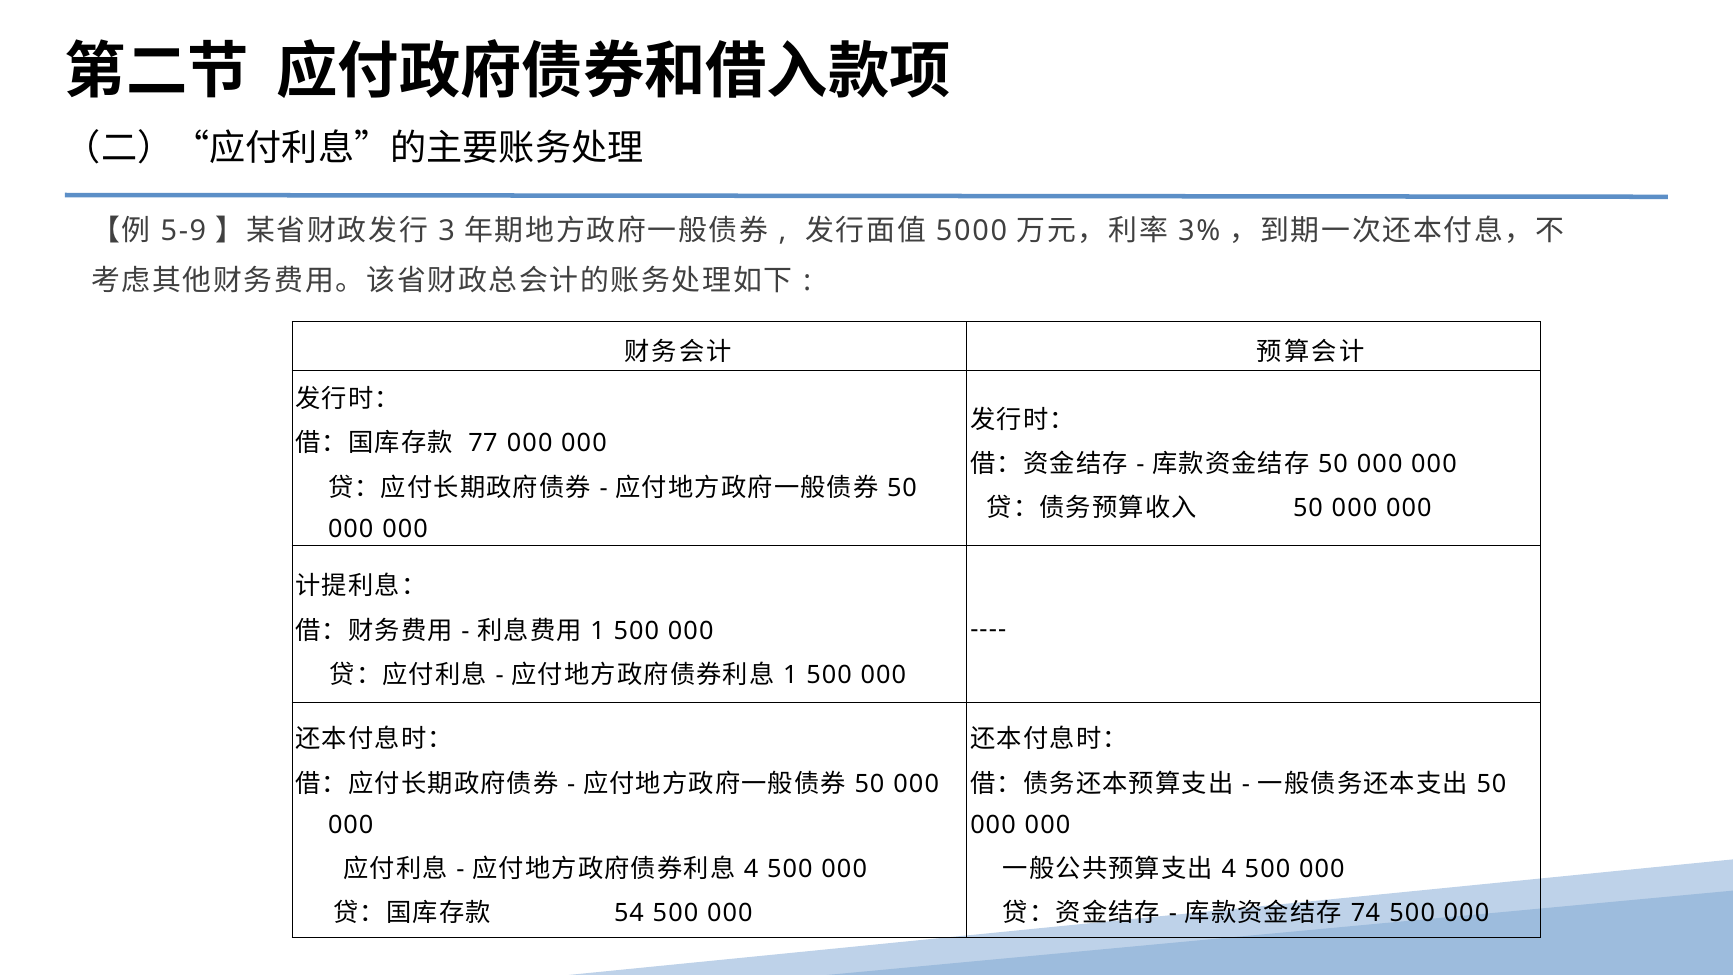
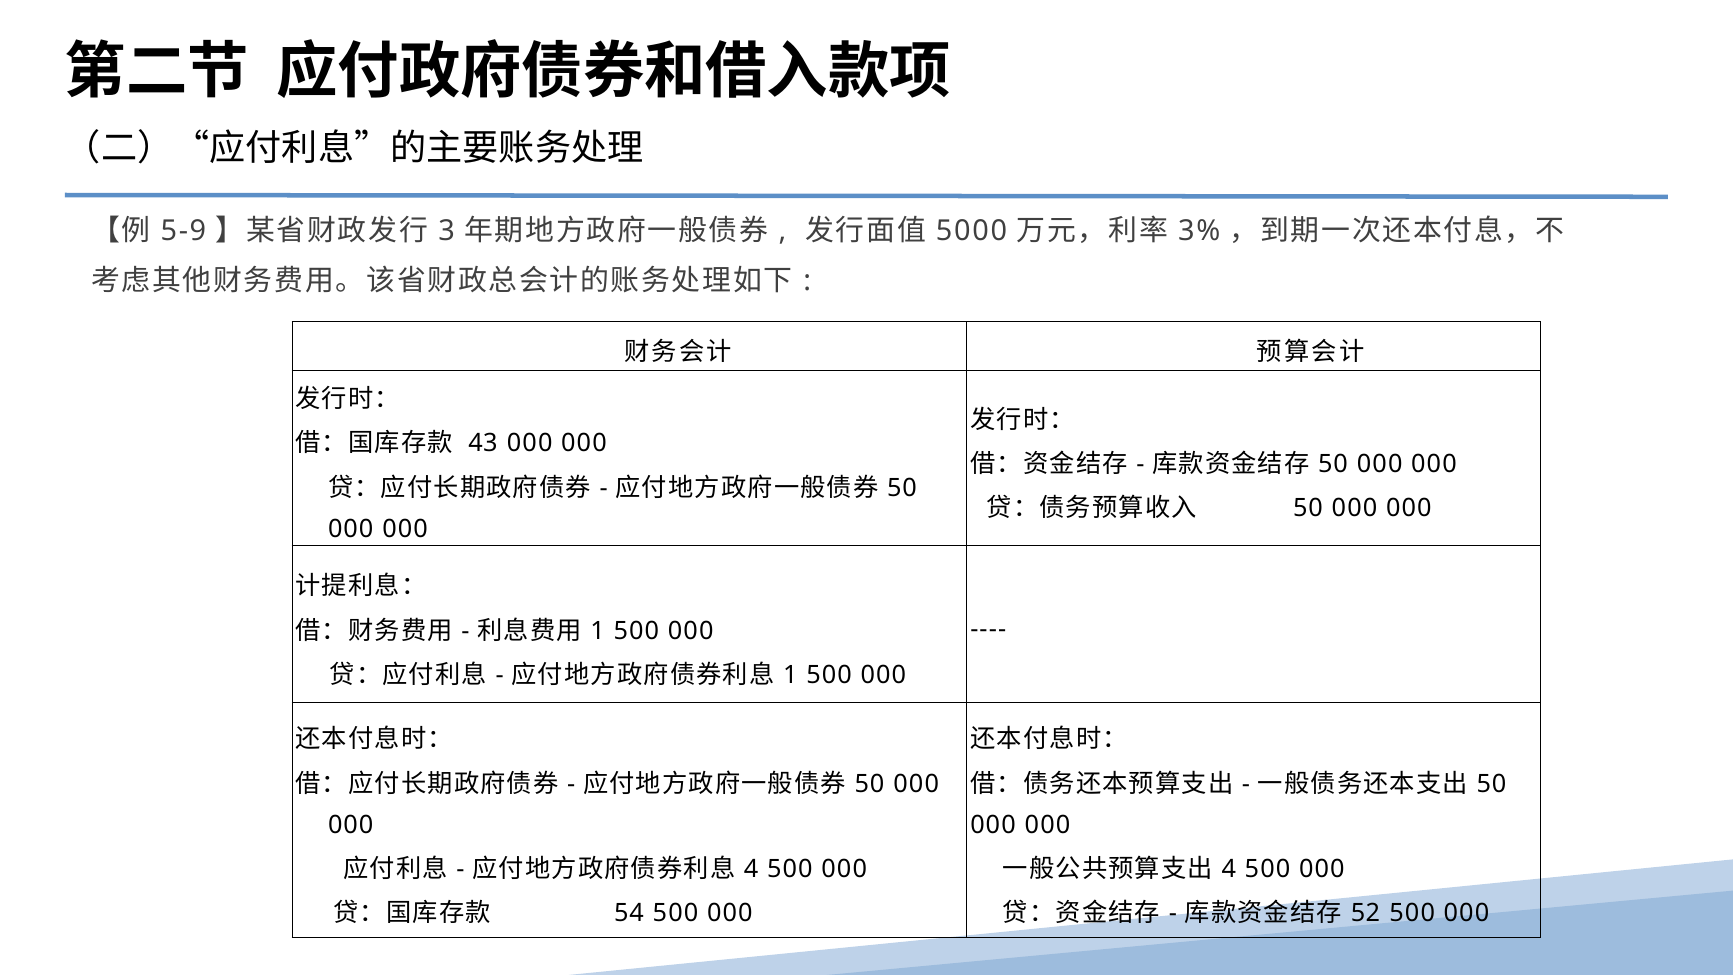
77: 77 -> 43 (483, 444)
74: 74 -> 52 (1365, 913)
